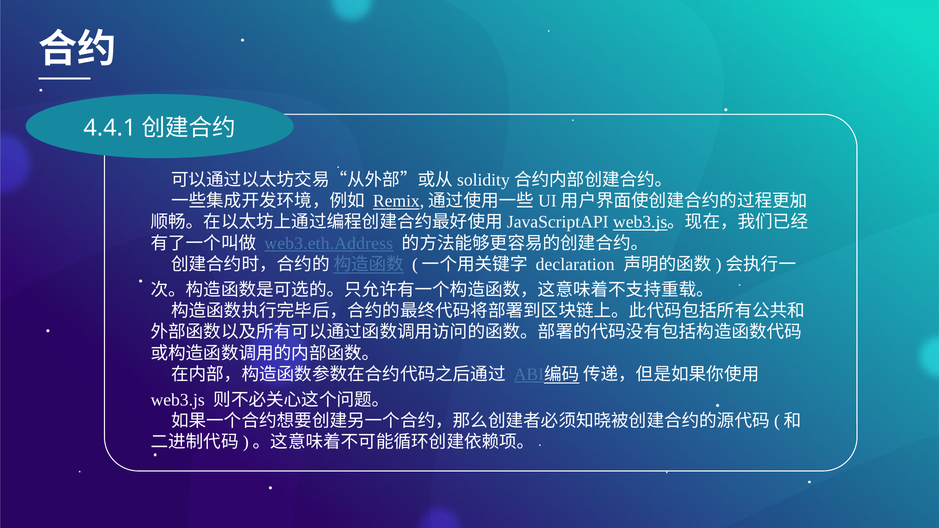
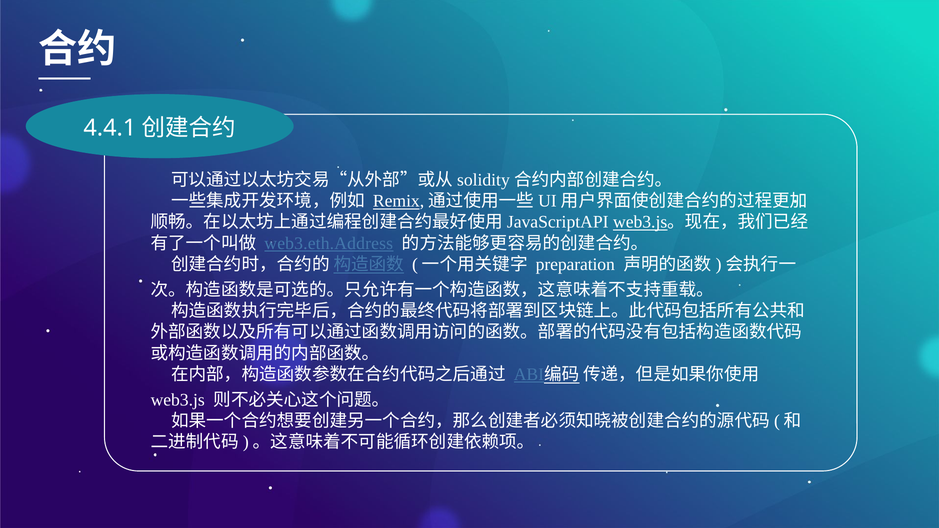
declaration: declaration -> preparation (575, 265)
